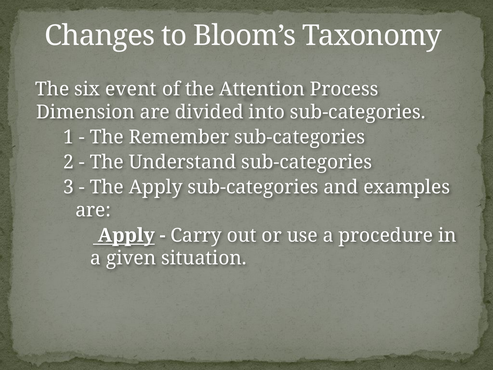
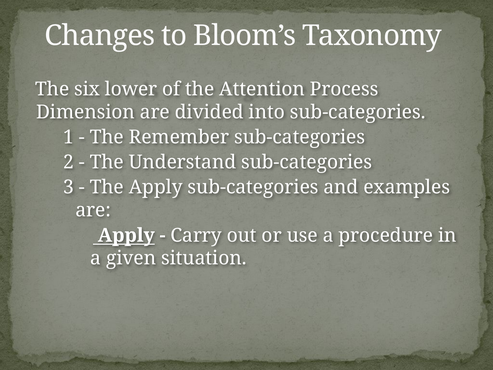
event: event -> lower (131, 89)
